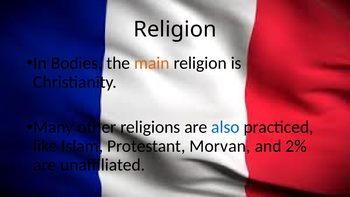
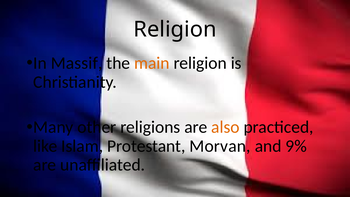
Bodies: Bodies -> Massif (77, 63)
also colour: blue -> orange (225, 127)
2%: 2% -> 9% (296, 146)
